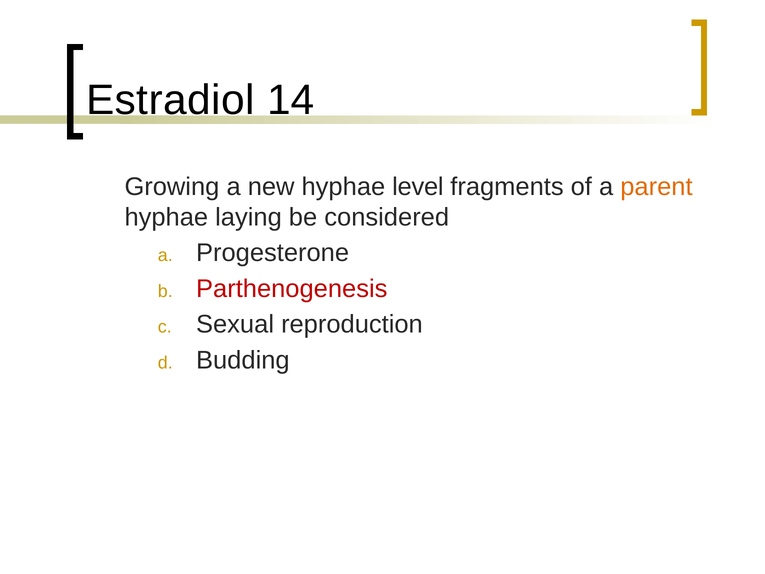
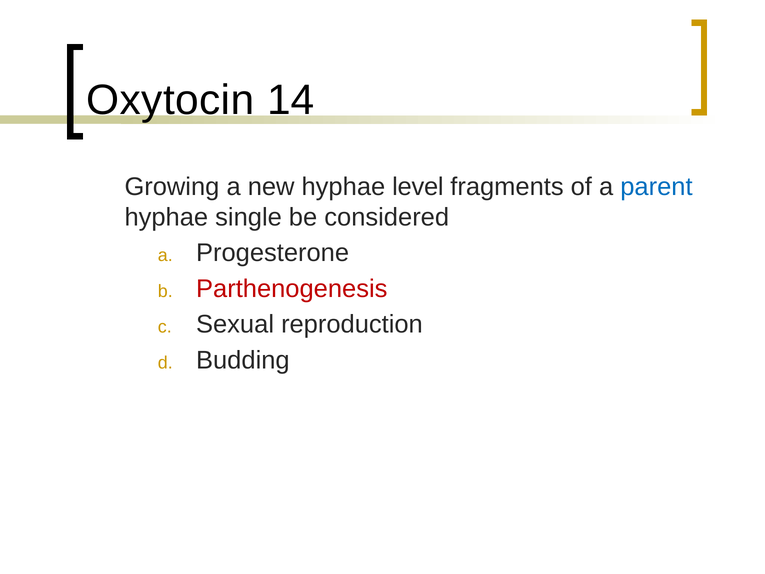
Estradiol: Estradiol -> Oxytocin (170, 100)
parent colour: orange -> blue (656, 187)
laying: laying -> single (249, 217)
